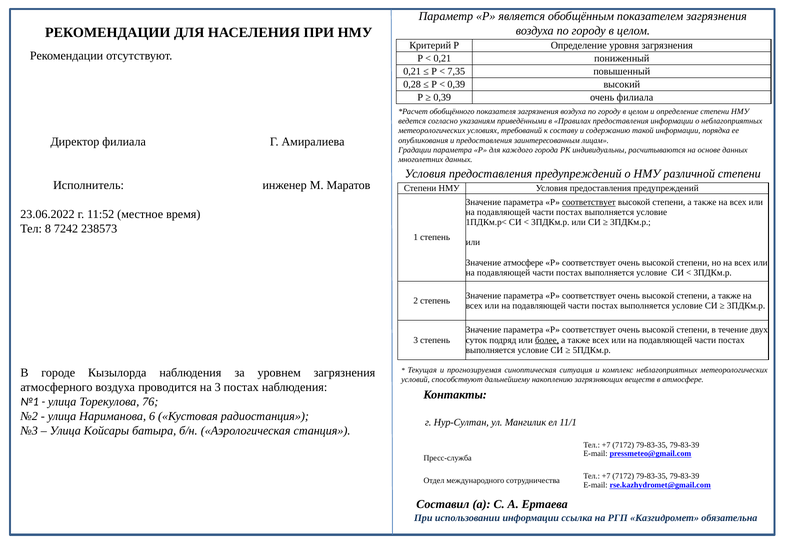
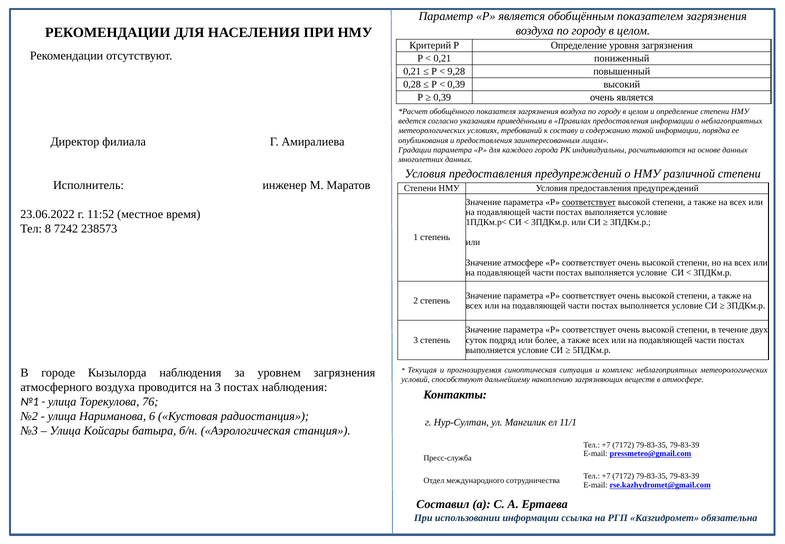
7,35: 7,35 -> 9,28 (456, 71)
очень филиала: филиала -> является (635, 97)
более underline: present -> none (547, 340)
